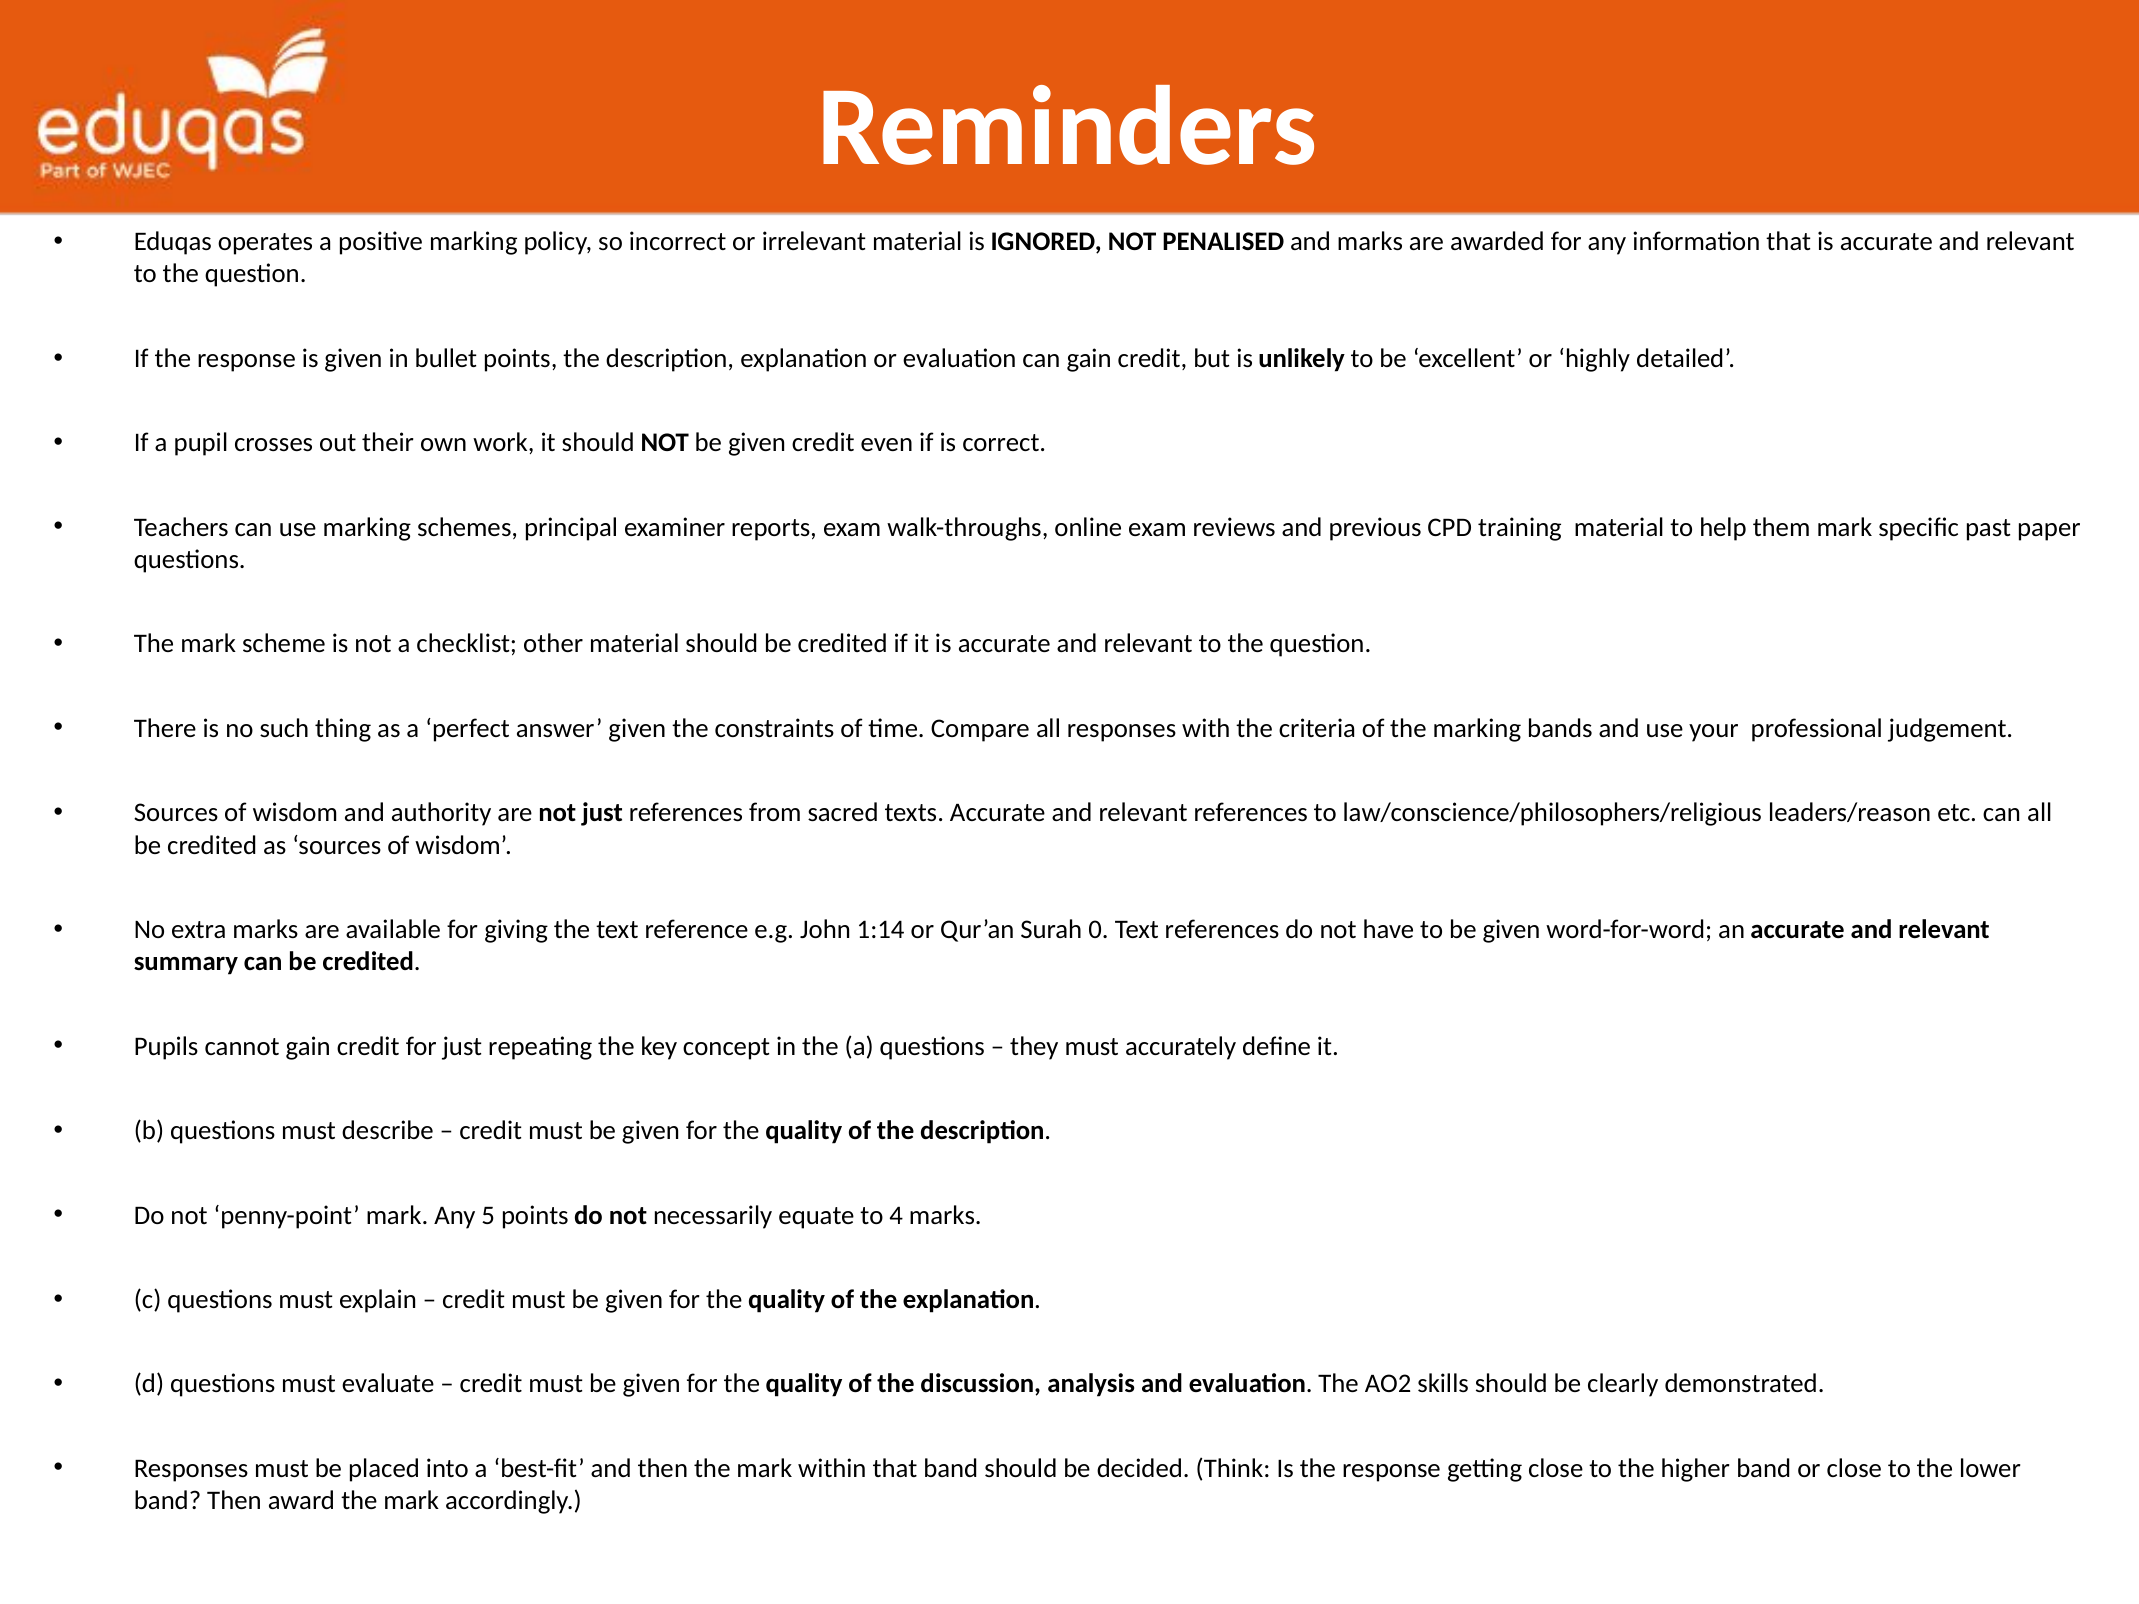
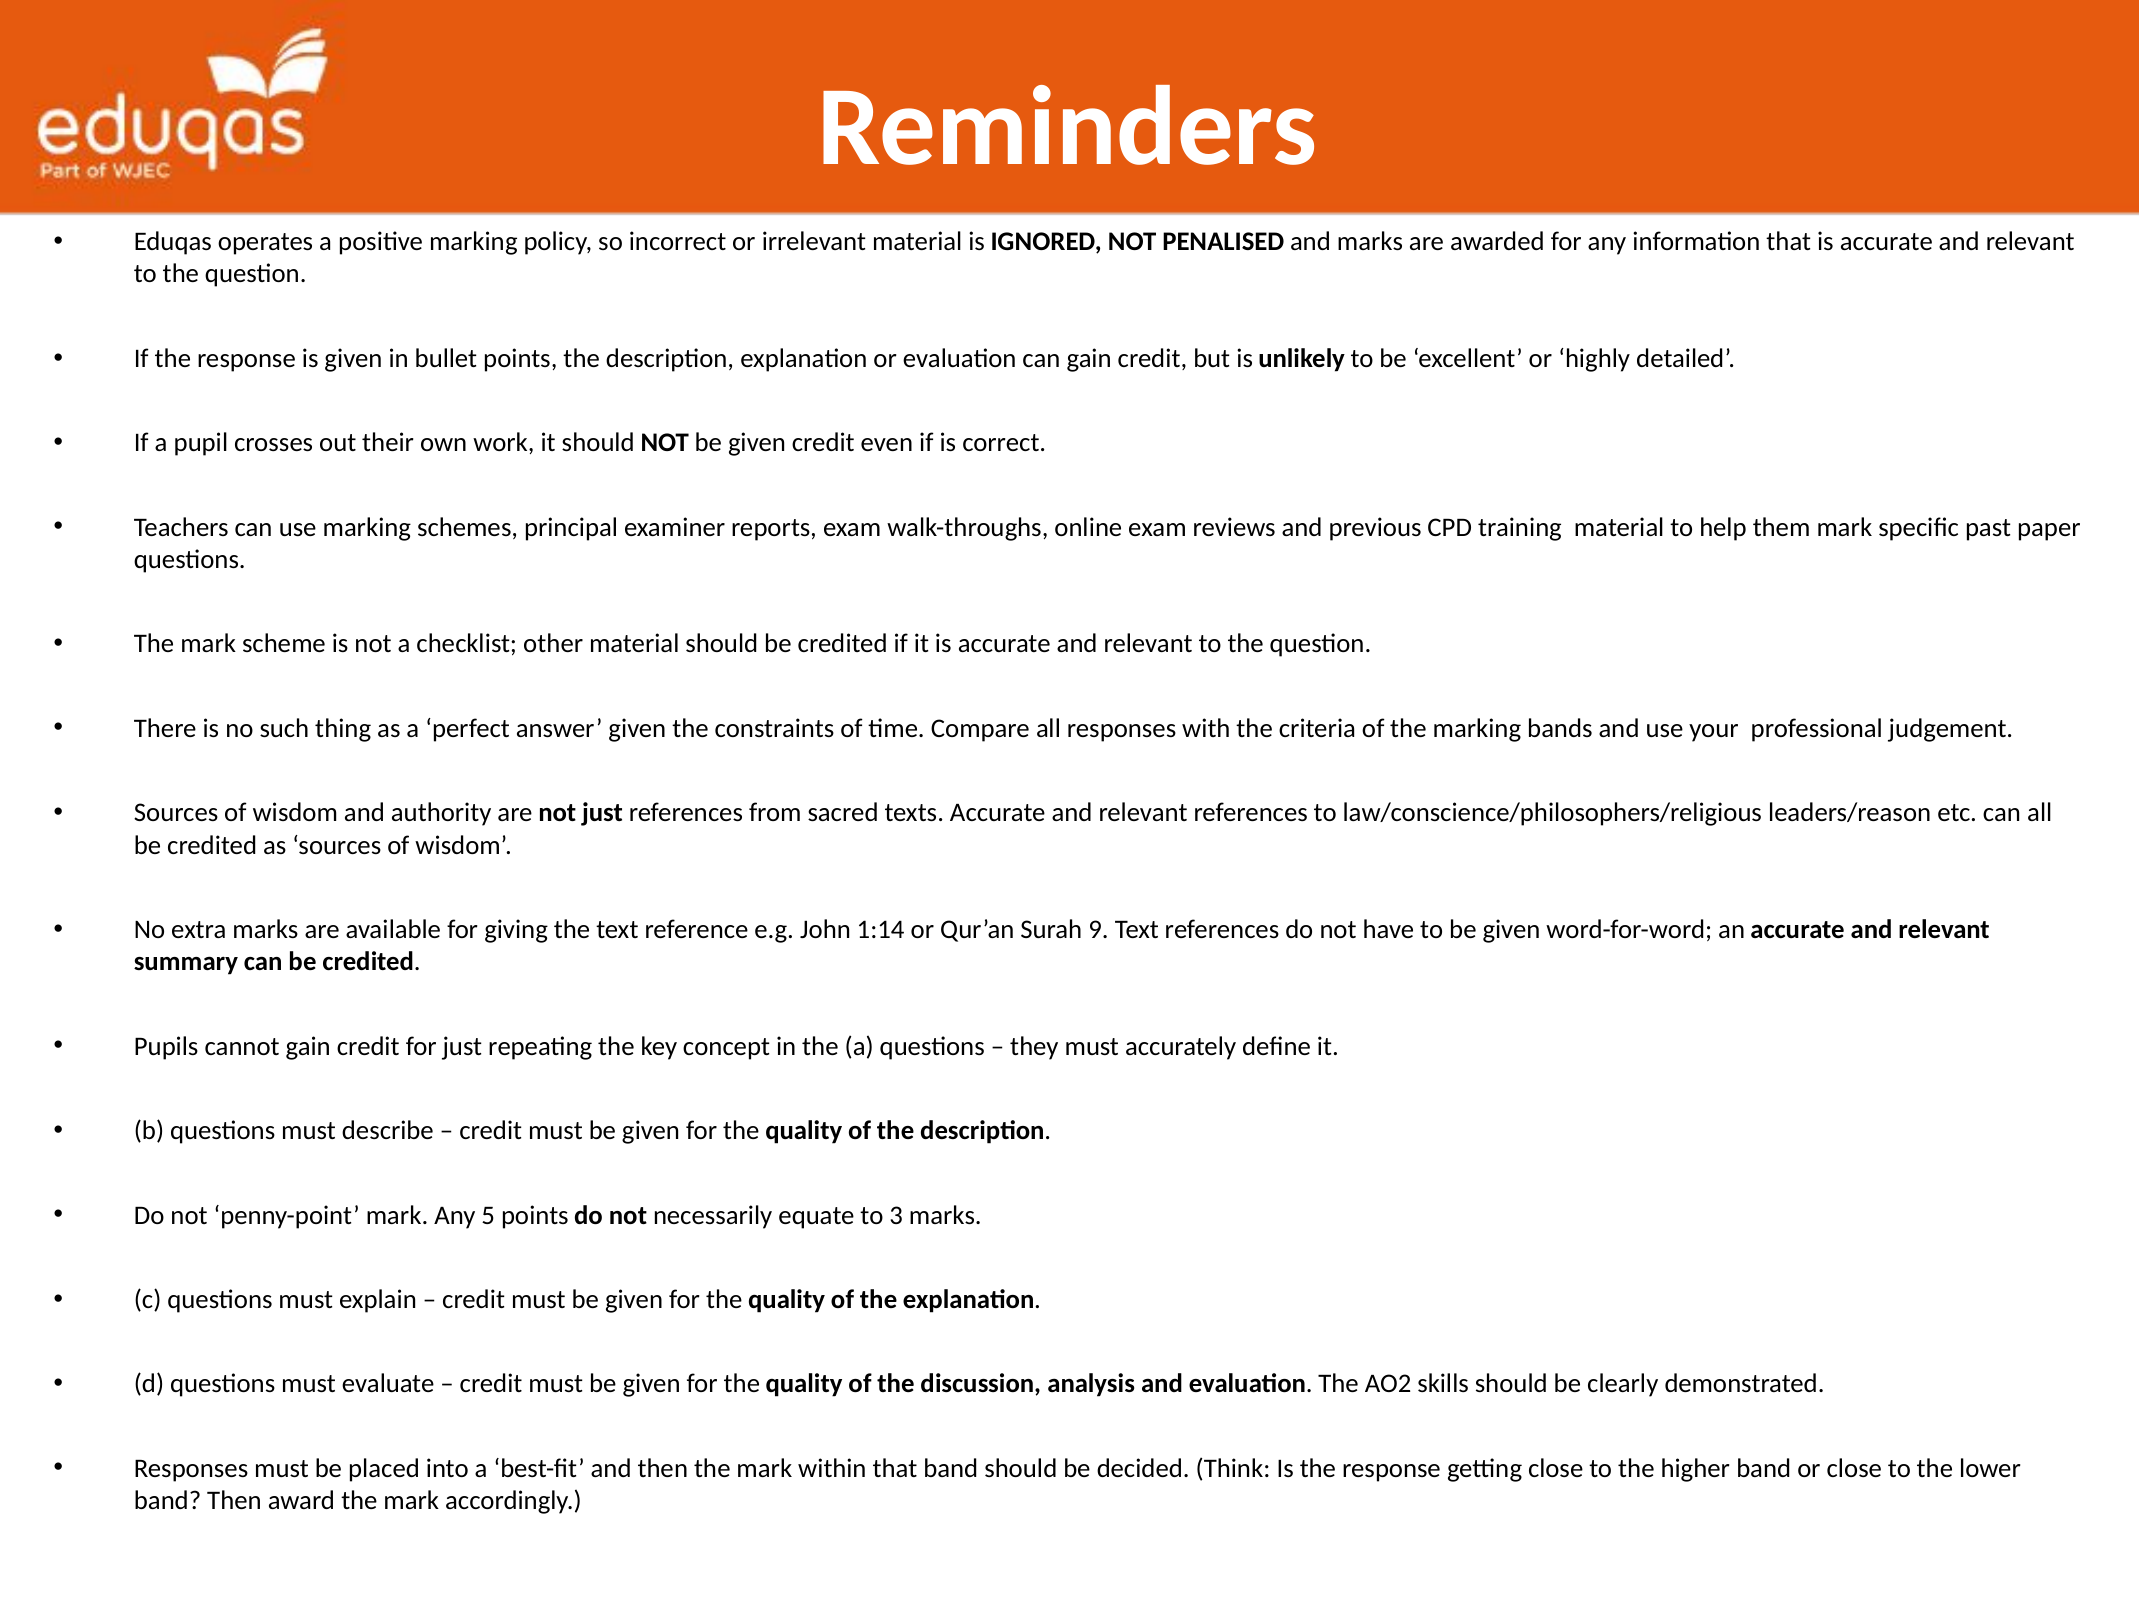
0: 0 -> 9 (1099, 930)
4: 4 -> 3 (896, 1215)
